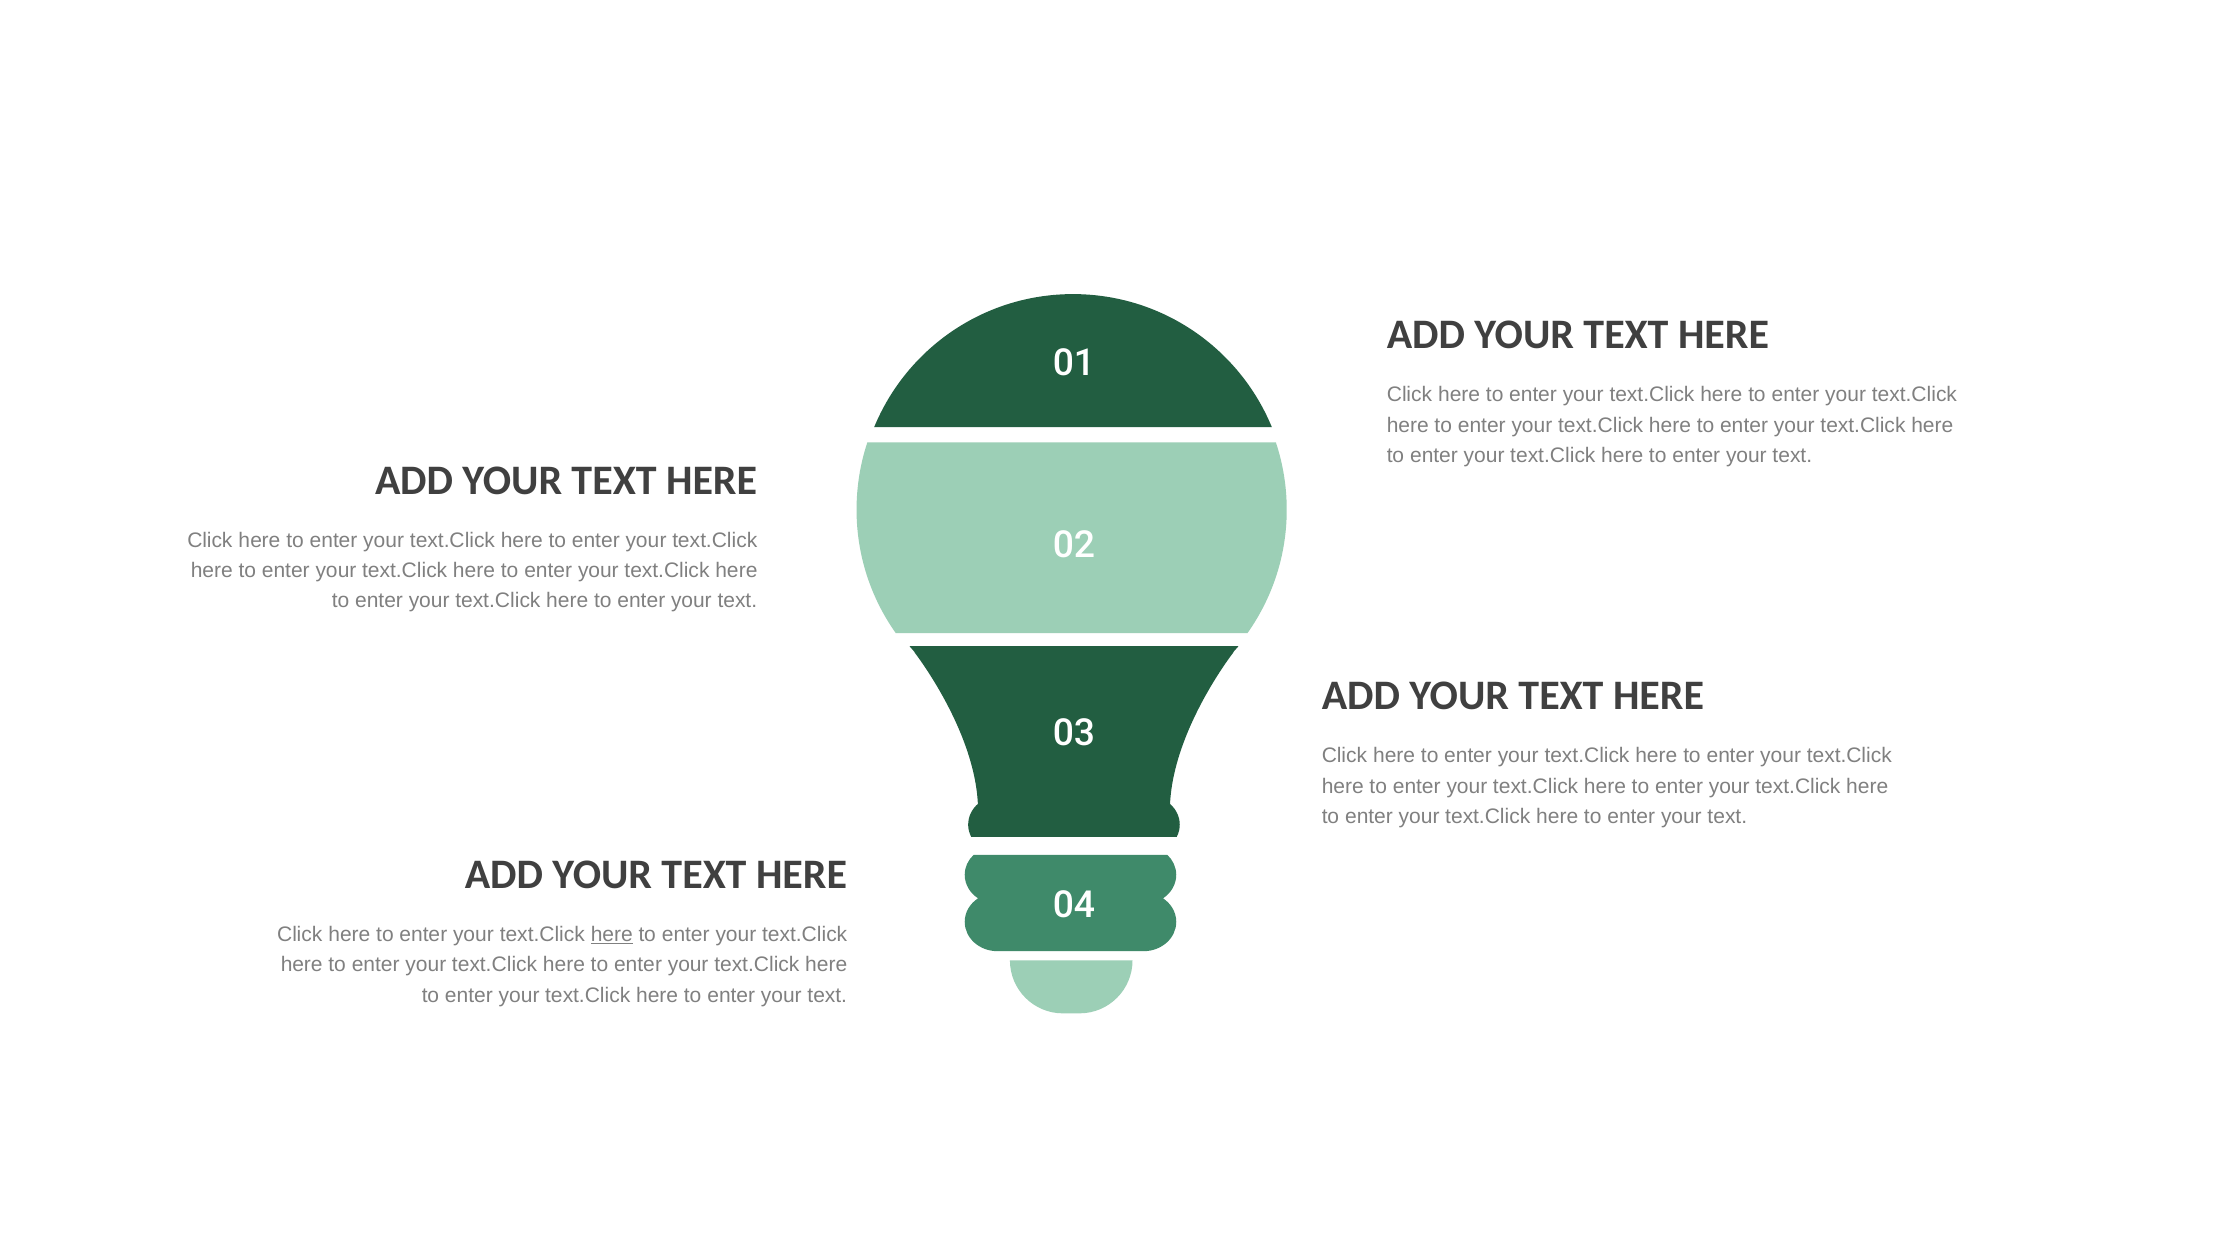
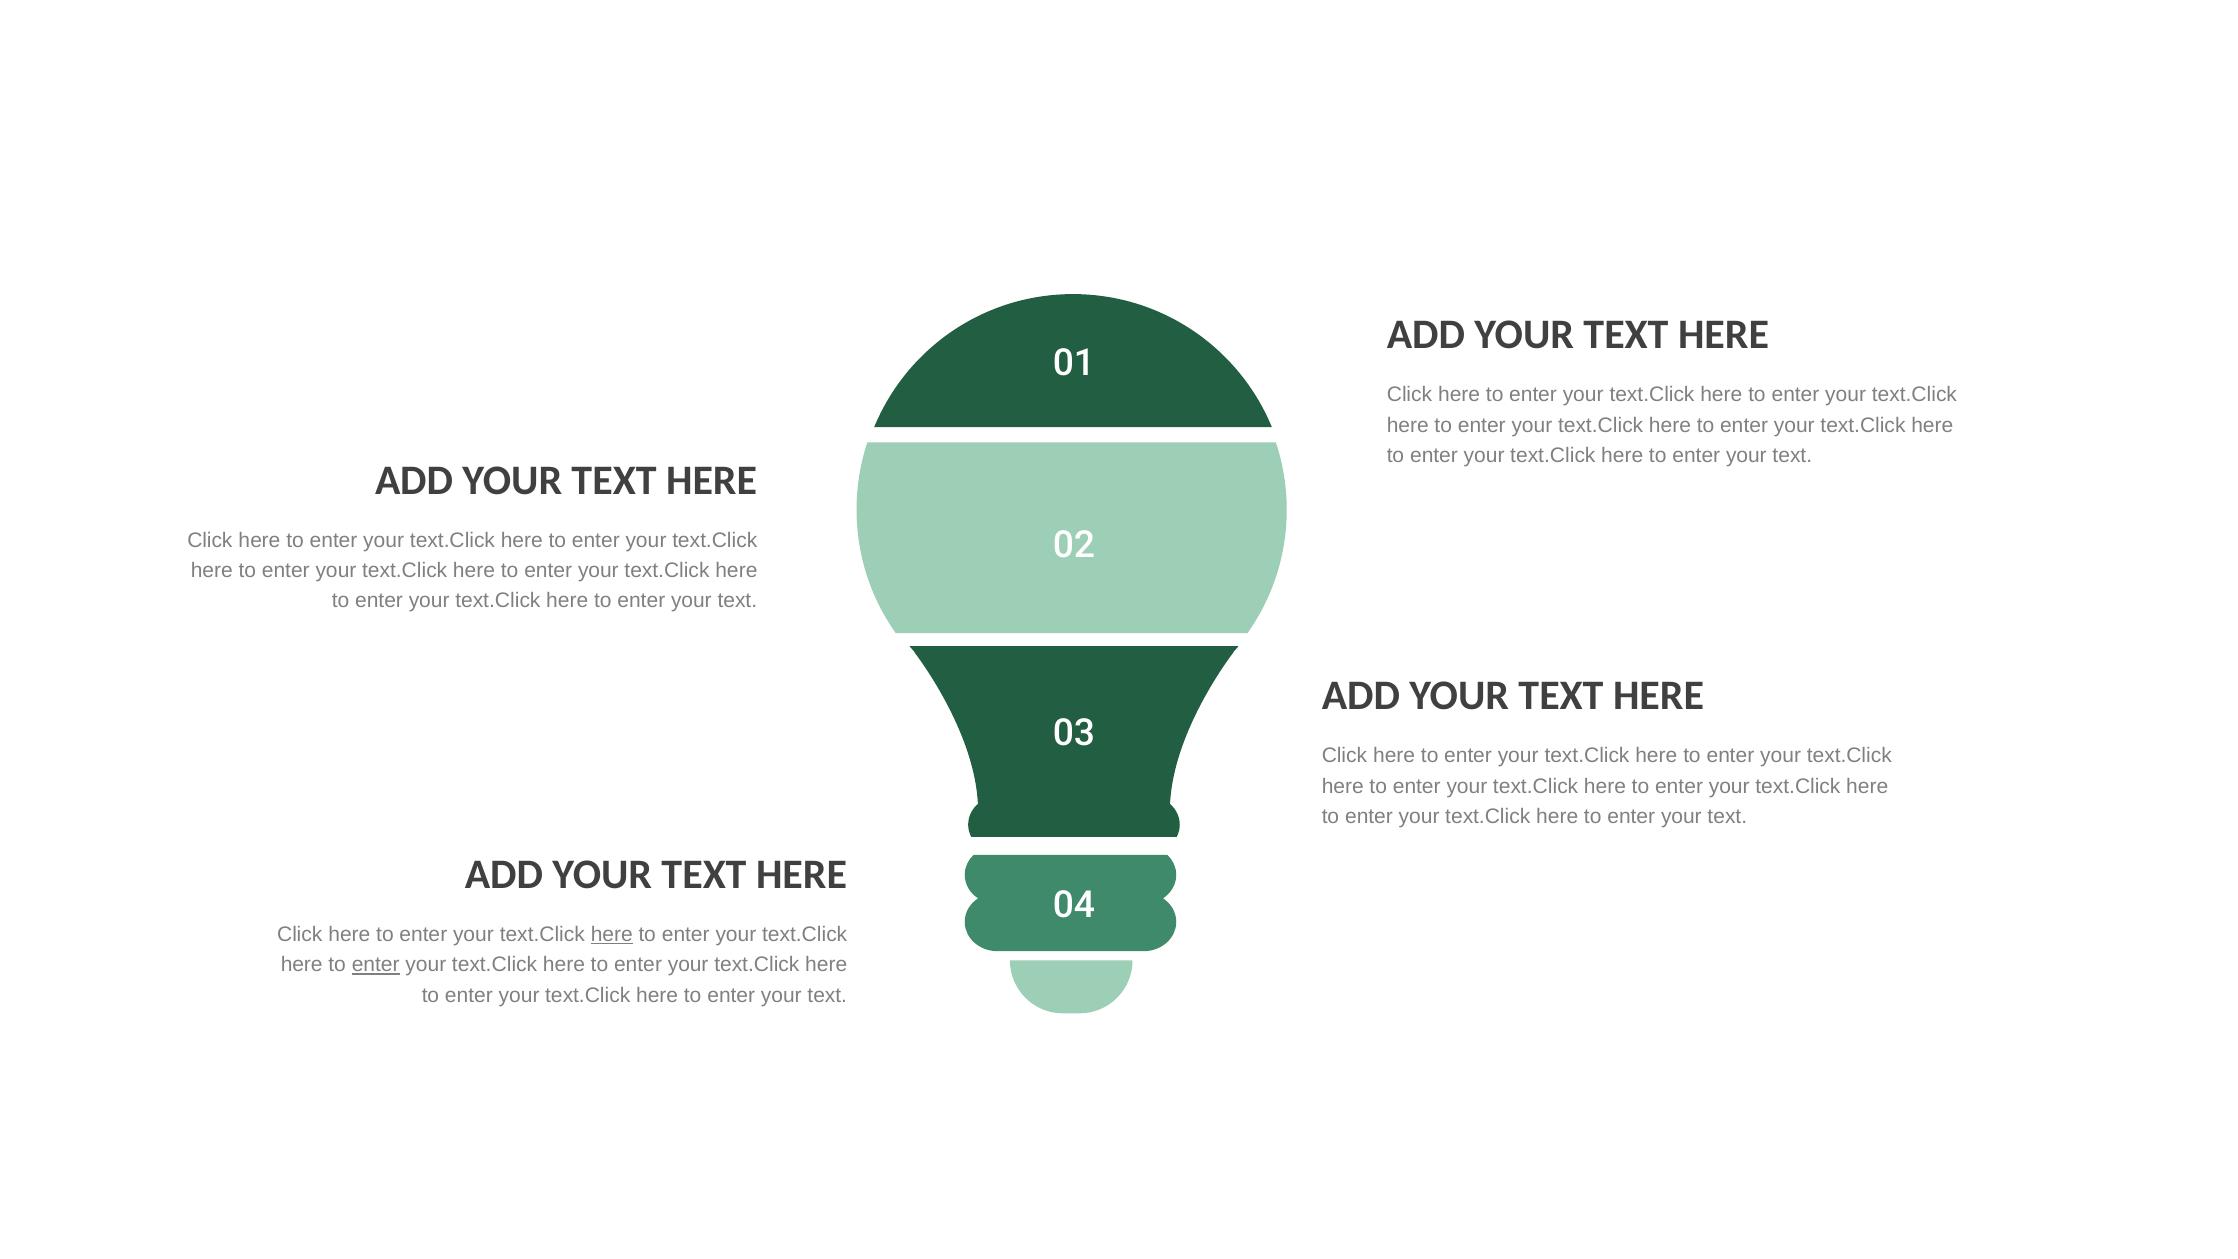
enter underline: none -> present (376, 965)
